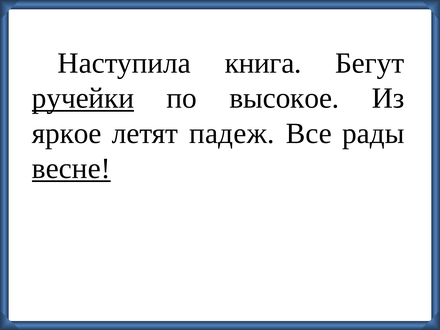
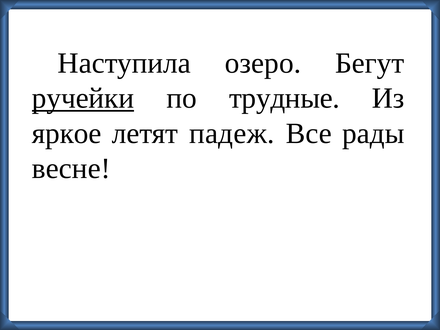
книга: книга -> озеро (263, 63)
высокое: высокое -> трудные (284, 98)
весне underline: present -> none (71, 169)
